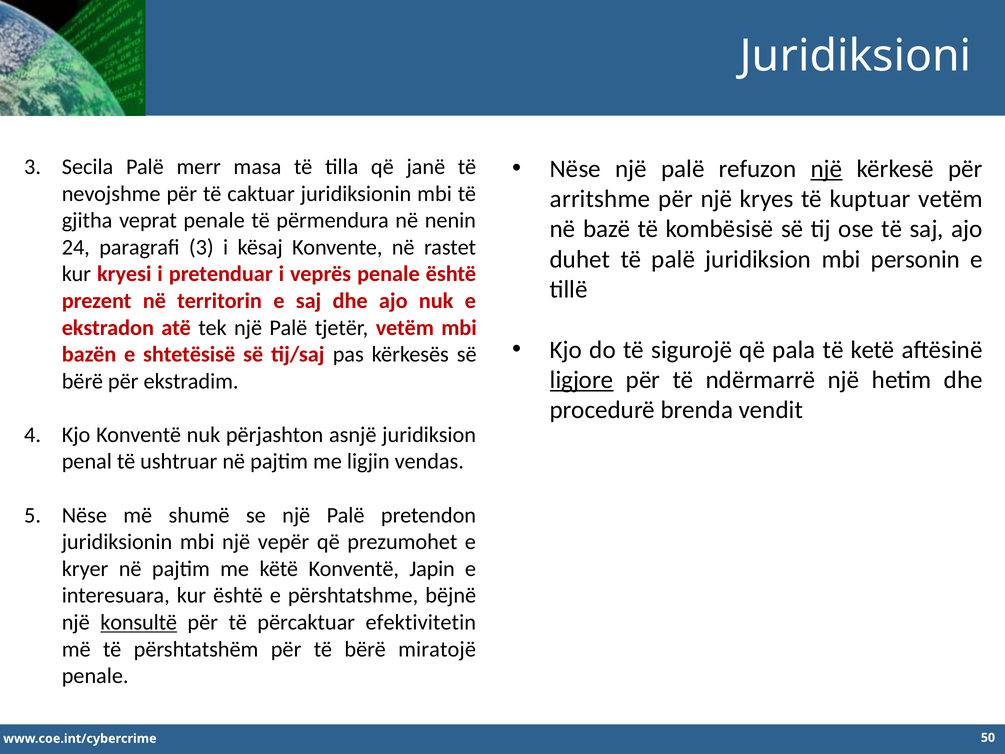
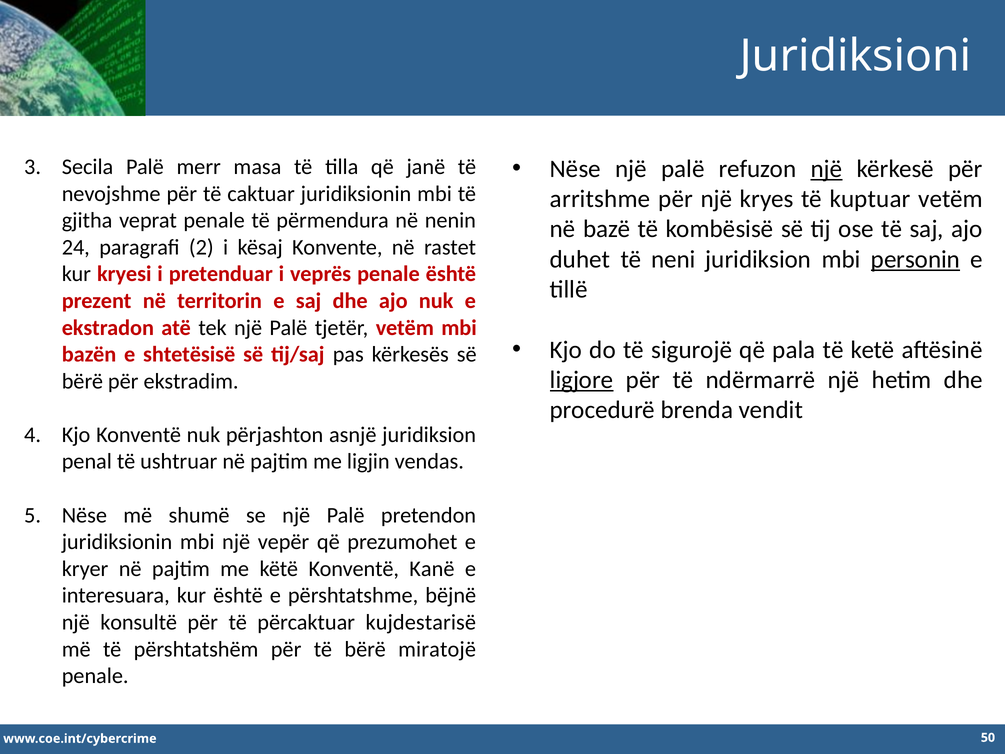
paragrafi 3: 3 -> 2 (201, 247)
të palë: palë -> neni (673, 259)
personin underline: none -> present (916, 259)
Japin: Japin -> Kanë (432, 569)
konsultë underline: present -> none (139, 622)
efektivitetin: efektivitetin -> kujdestarisë (421, 622)
